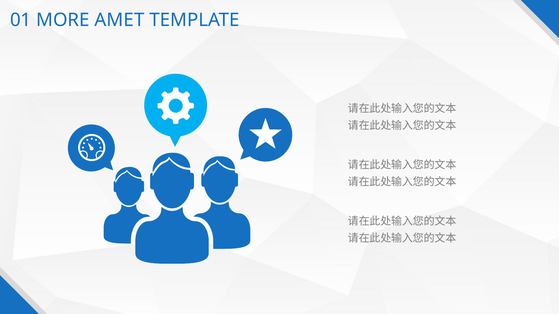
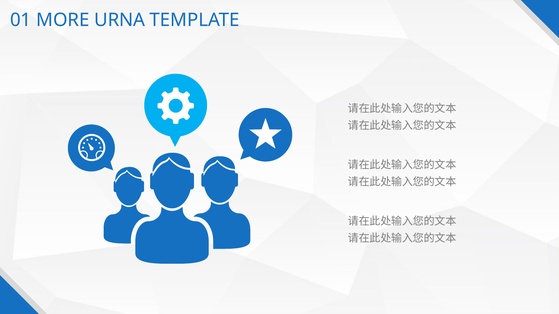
AMET: AMET -> URNA (120, 20)
